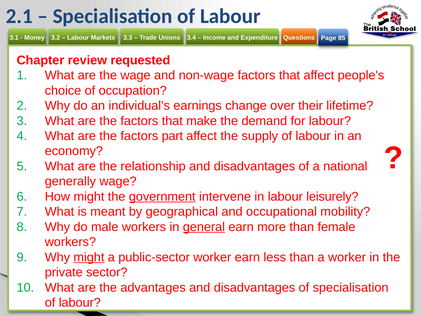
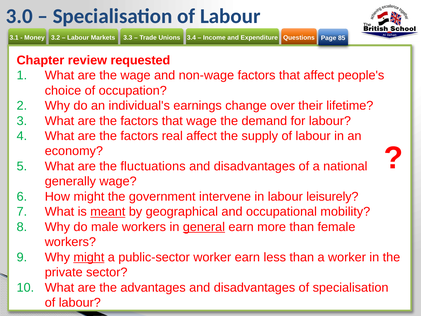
2.1: 2.1 -> 3.0 (19, 16)
that make: make -> wage (202, 121)
part: part -> real (172, 136)
relationship: relationship -> fluctuations (153, 166)
government underline: present -> none (162, 196)
meant underline: none -> present (108, 212)
